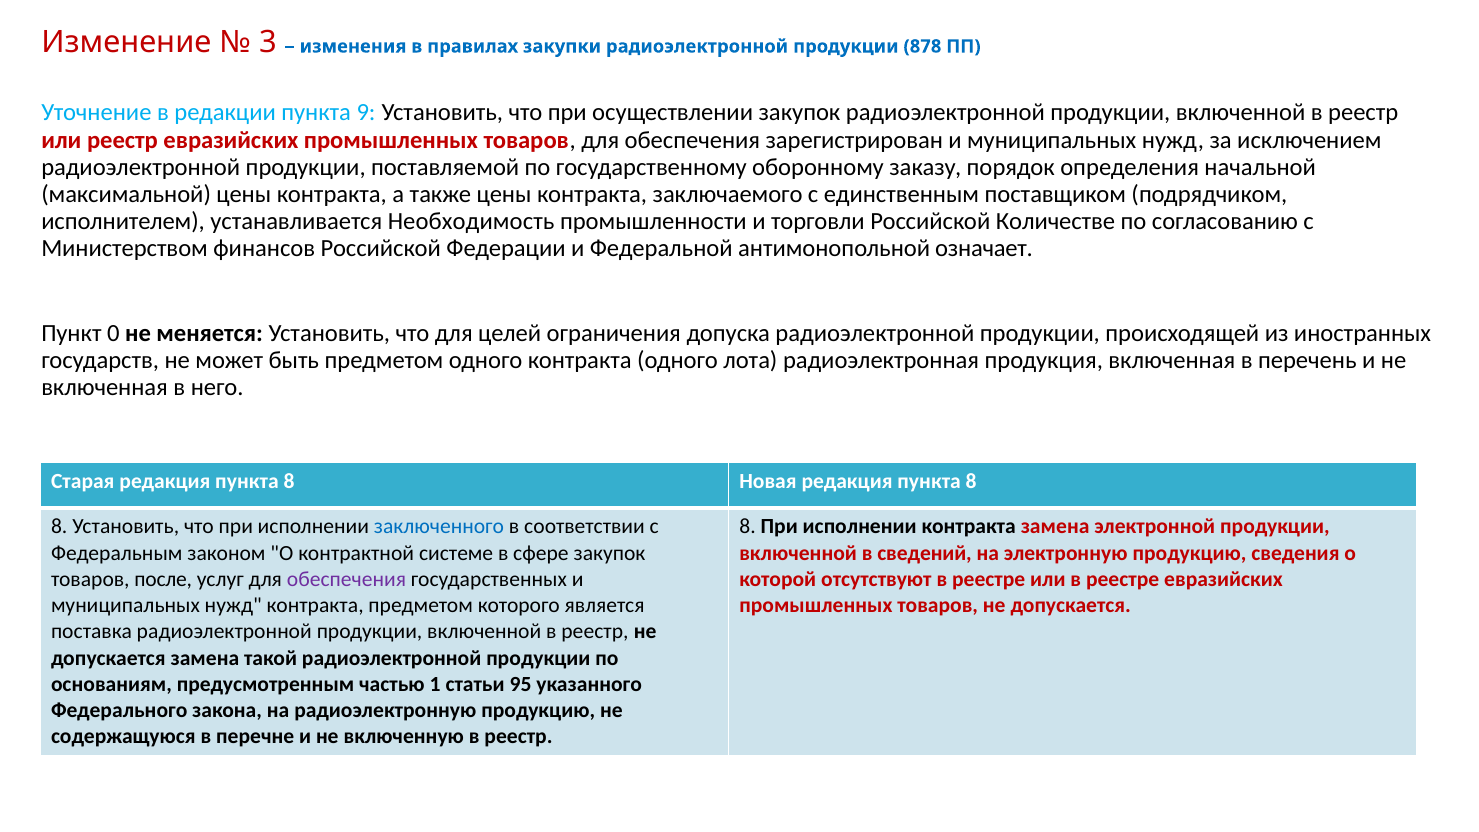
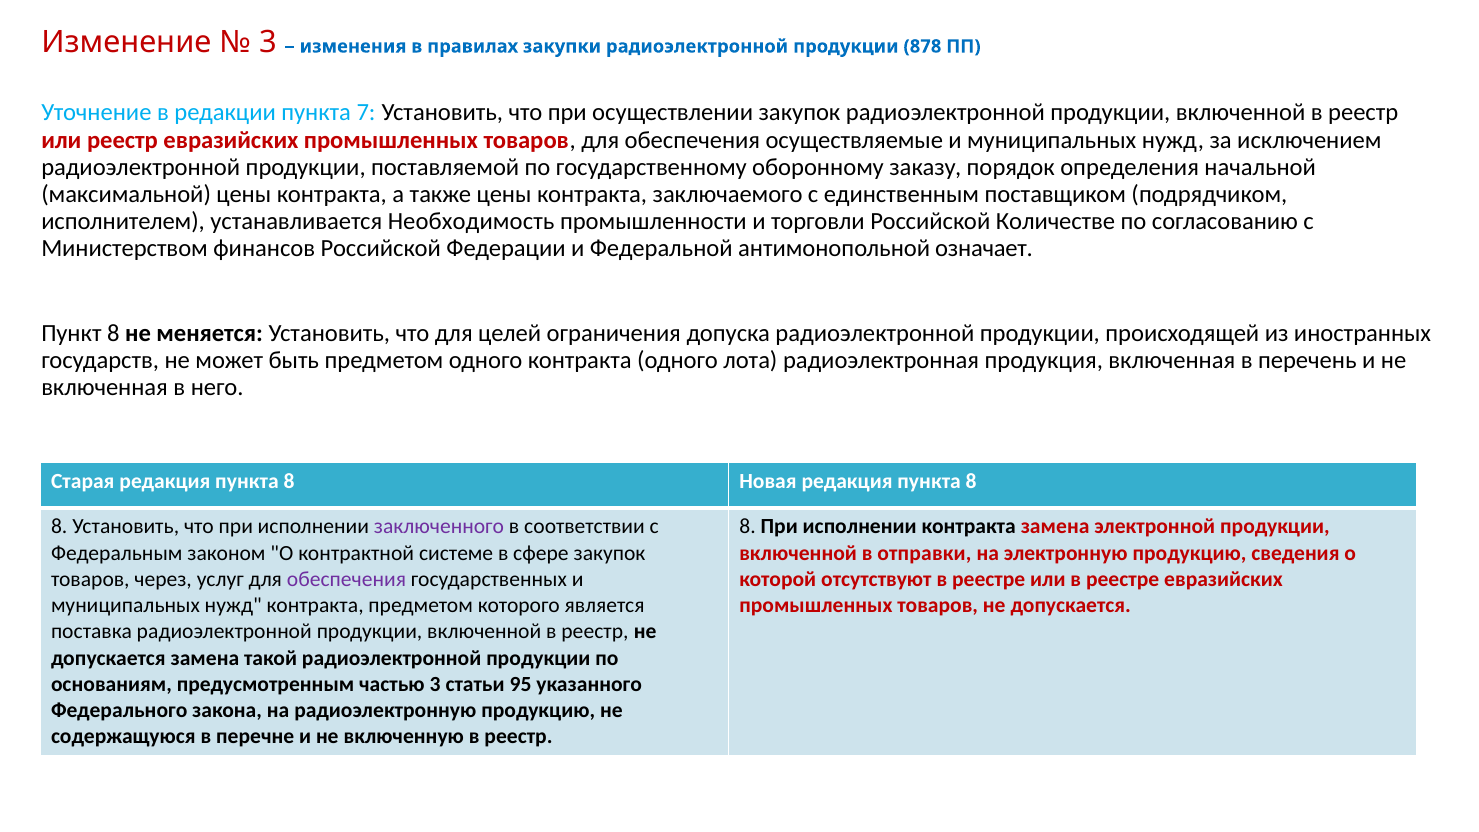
9: 9 -> 7 (366, 113)
зарегистрирован: зарегистрирован -> осуществляемые (854, 140)
Пункт 0: 0 -> 8 (113, 333)
заключенного colour: blue -> purple (439, 527)
сведений: сведений -> отправки (924, 553)
после: после -> через (163, 579)
частью 1: 1 -> 3 (435, 684)
